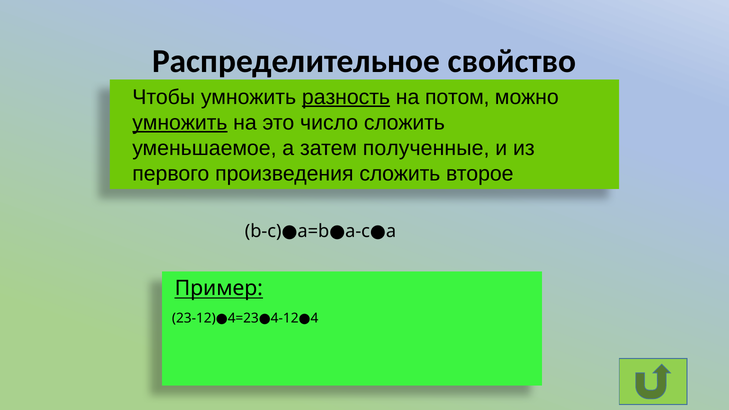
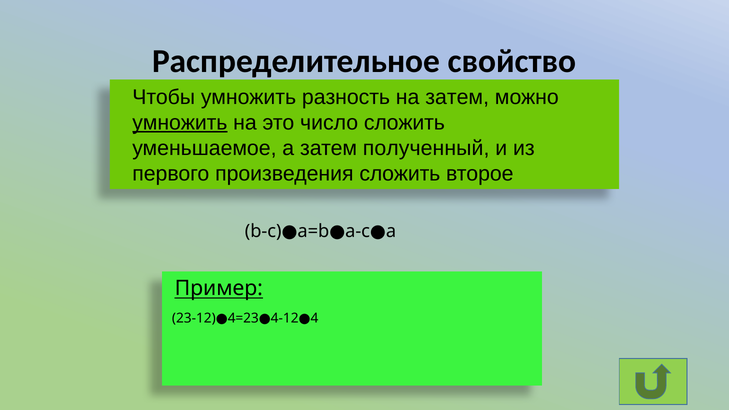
разность underline: present -> none (346, 97)
на потом: потом -> затем (457, 97)
полученные: полученные -> полученный (426, 148)
